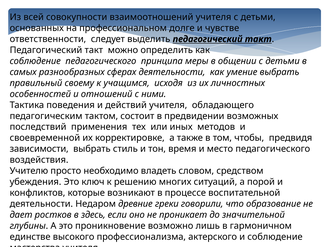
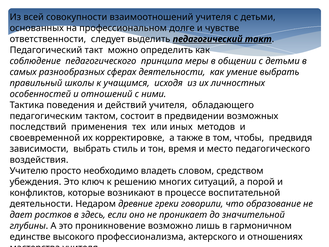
своему: своему -> школы (79, 83)
и соблюдение: соблюдение -> отношениях (275, 237)
